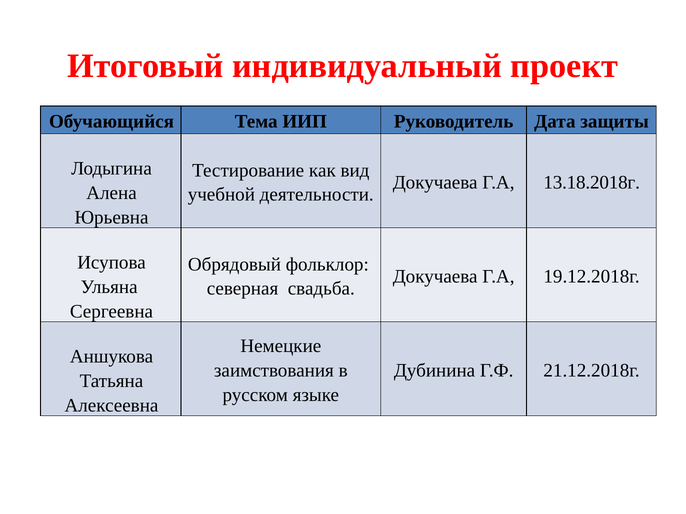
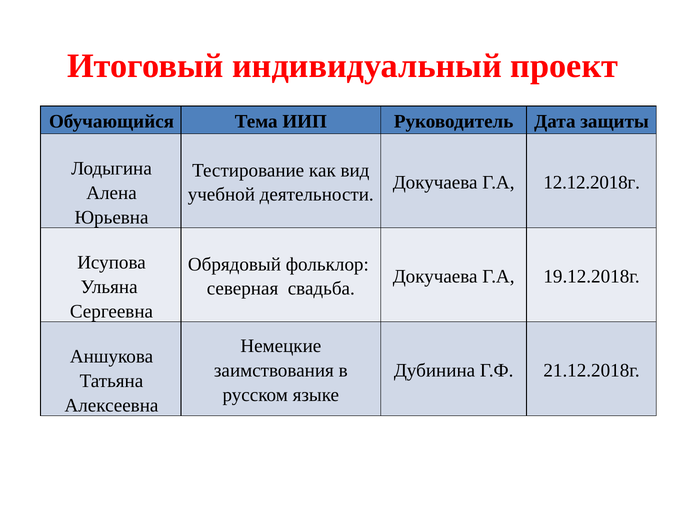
13.18.2018г: 13.18.2018г -> 12.12.2018г (592, 183)
